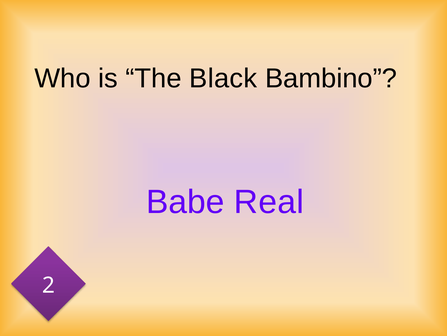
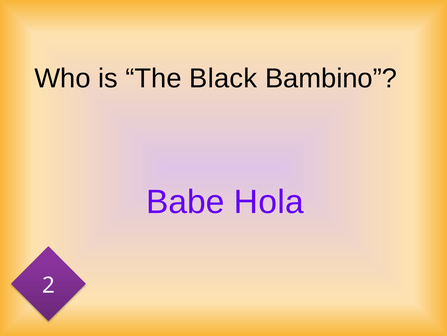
Real: Real -> Hola (269, 202)
